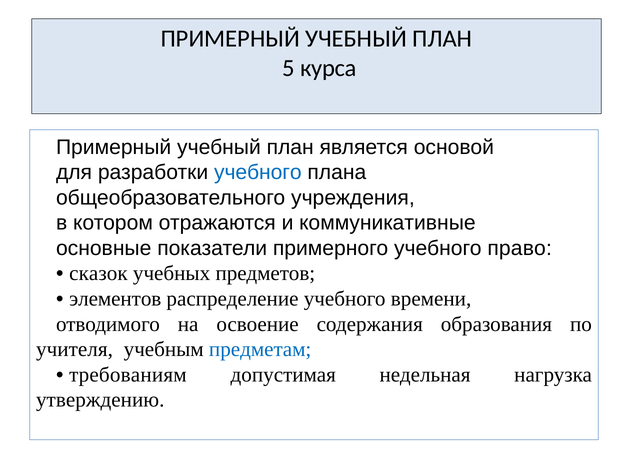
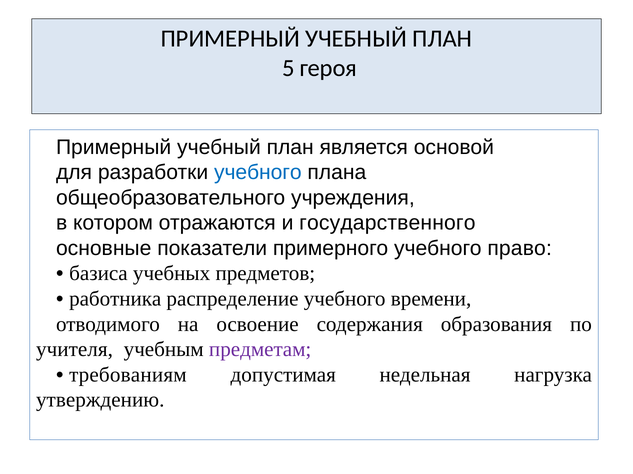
курса: курса -> героя (328, 68)
коммуникативные: коммуникативные -> государственного (387, 223)
сказок: сказок -> базиса (98, 274)
элементов: элементов -> работника (115, 299)
предметам colour: blue -> purple (260, 350)
